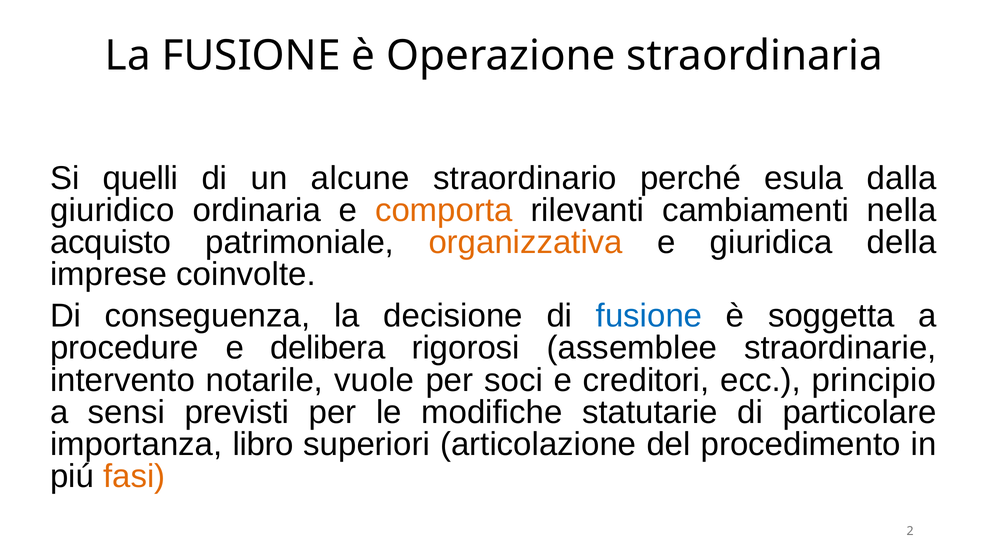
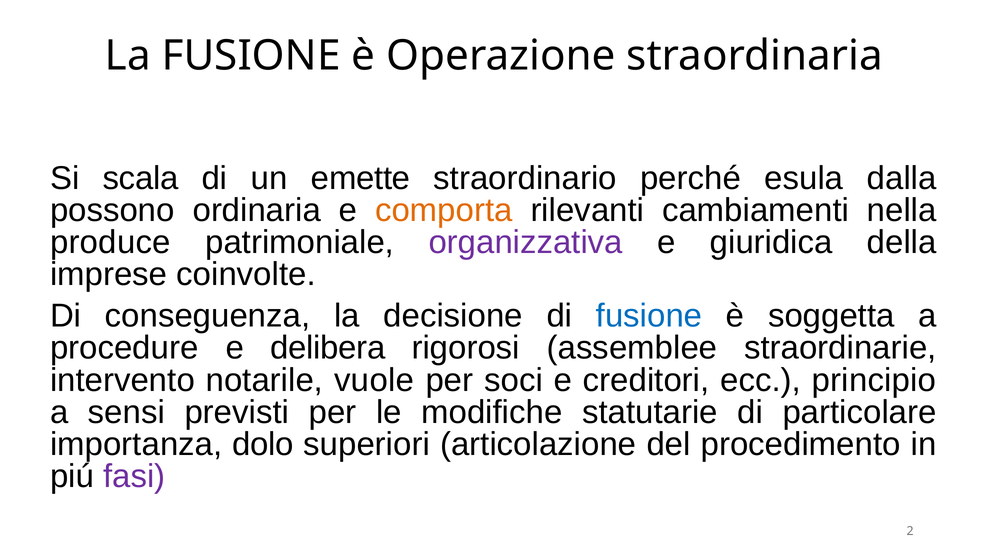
quelli: quelli -> scala (141, 178)
alcune: alcune -> emette (361, 178)
giuridico: giuridico -> possono (112, 210)
acquisto: acquisto -> produce (110, 242)
organizzativa colour: orange -> purple (526, 242)
libro: libro -> dolo (263, 444)
fasi colour: orange -> purple (134, 476)
